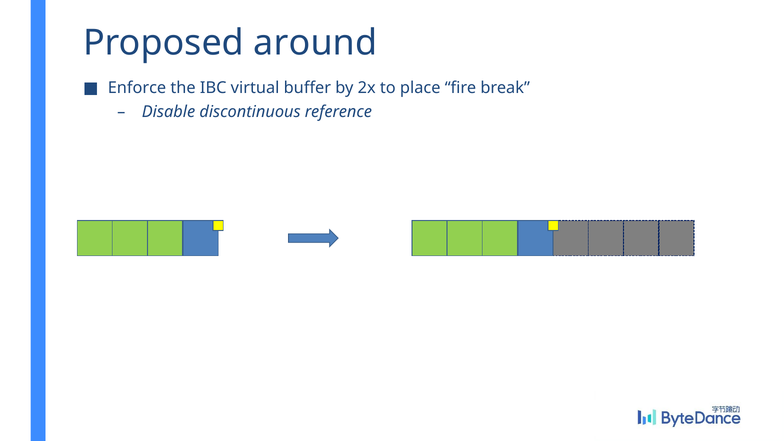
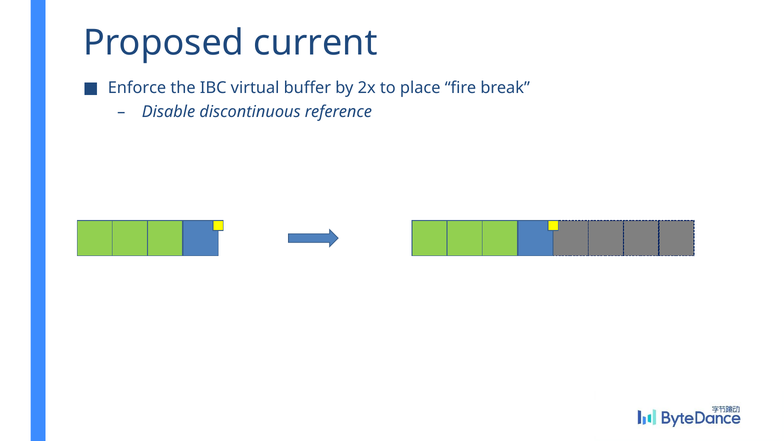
around: around -> current (315, 43)
